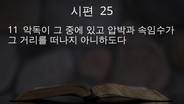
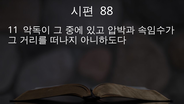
25: 25 -> 88 (107, 11)
